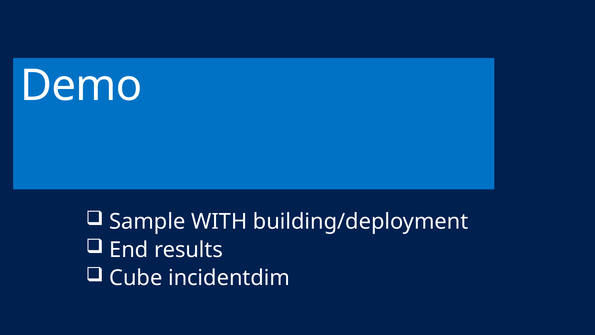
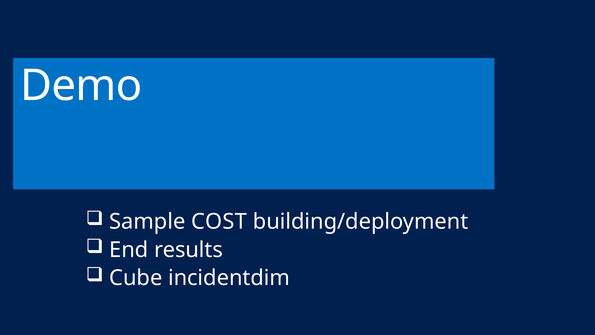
WITH: WITH -> COST (219, 222)
